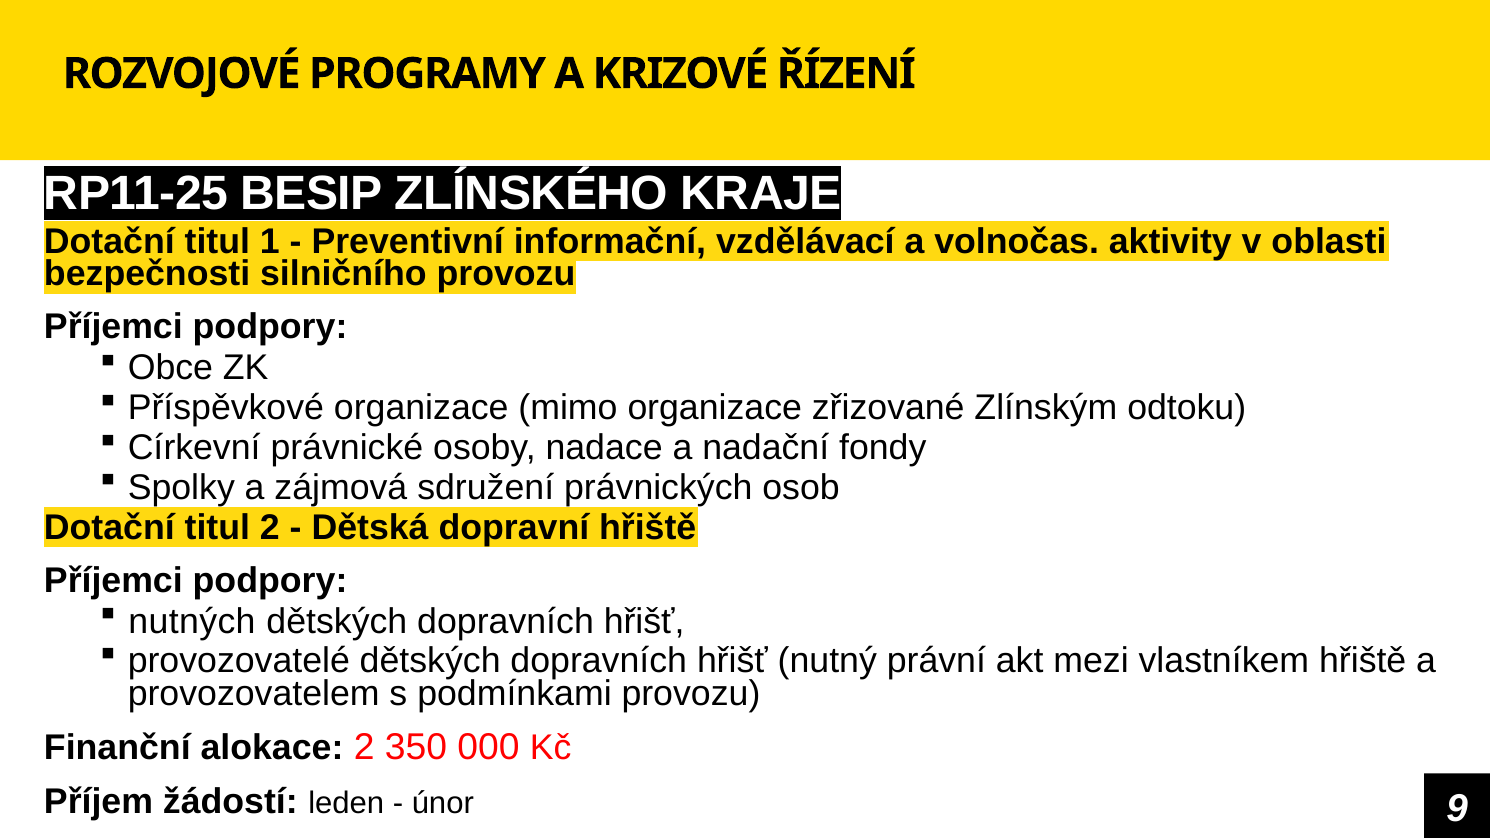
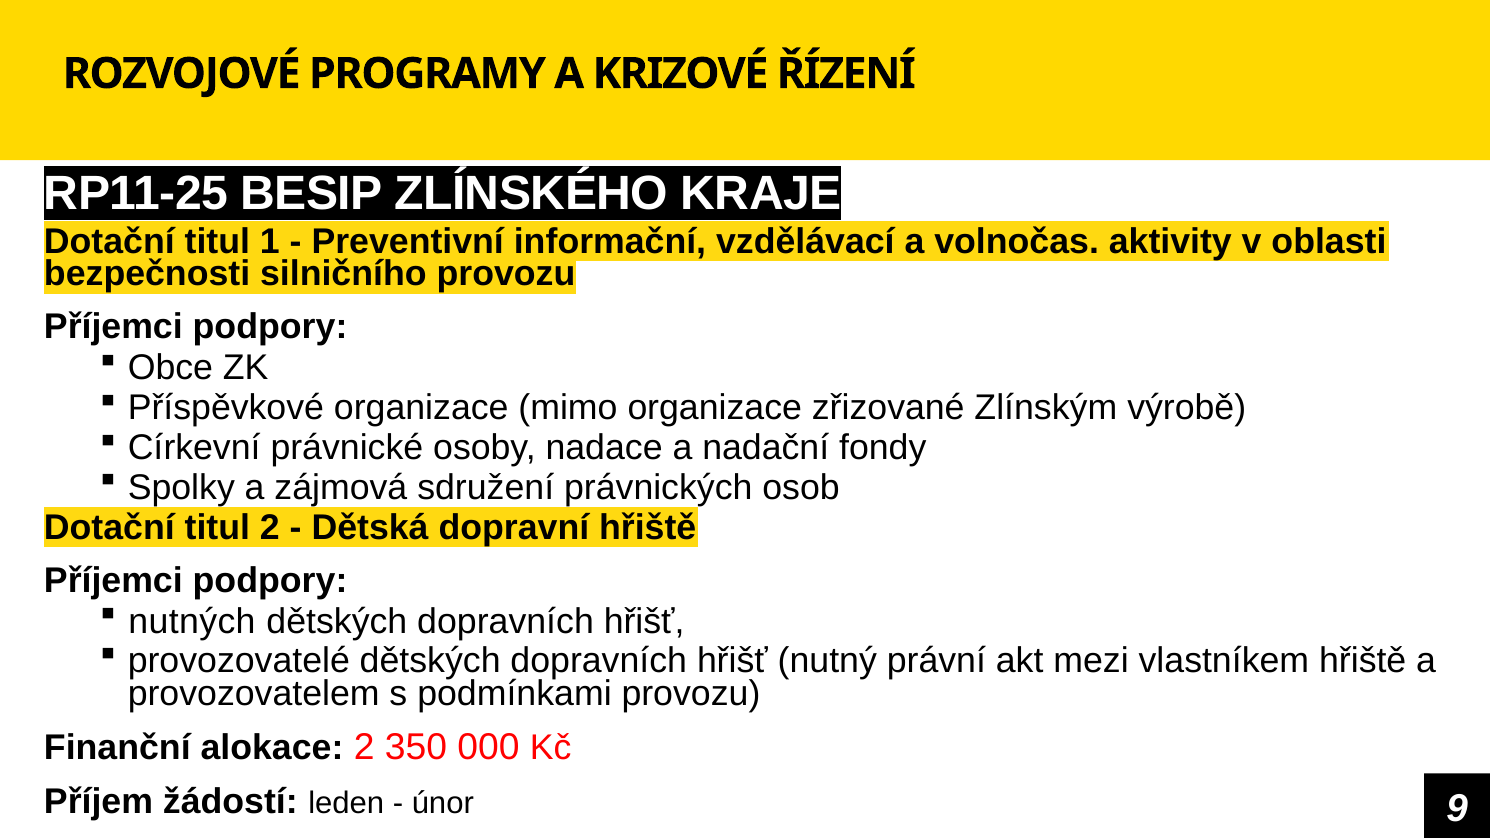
odtoku: odtoku -> výrobě (1187, 408)
